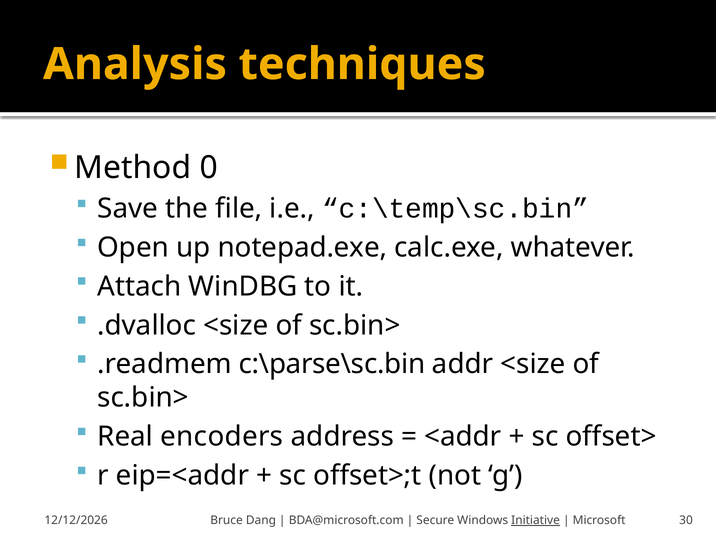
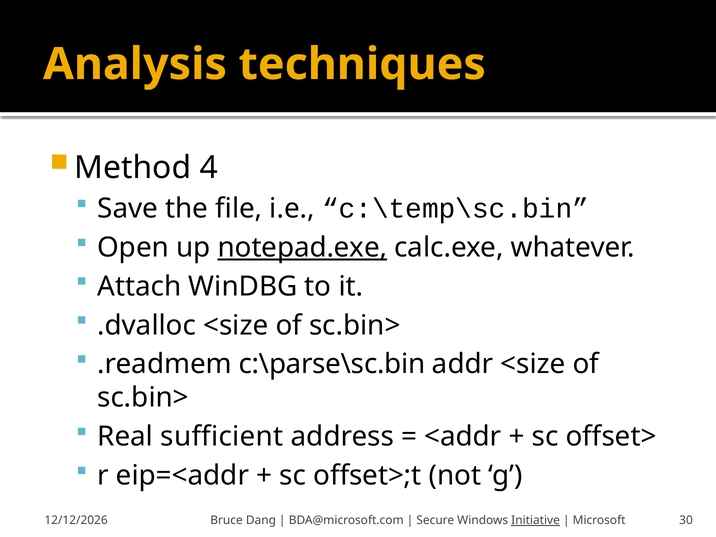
0: 0 -> 4 (209, 168)
notepad.exe underline: none -> present (302, 247)
encoders: encoders -> sufficient (222, 437)
